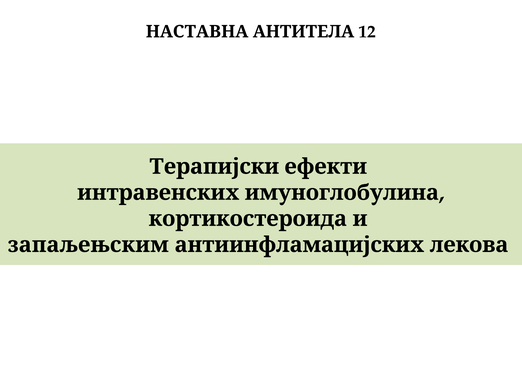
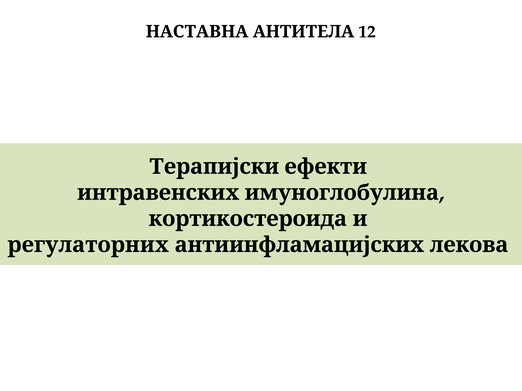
запаљењским: запаљењским -> регулаторних (88, 245)
